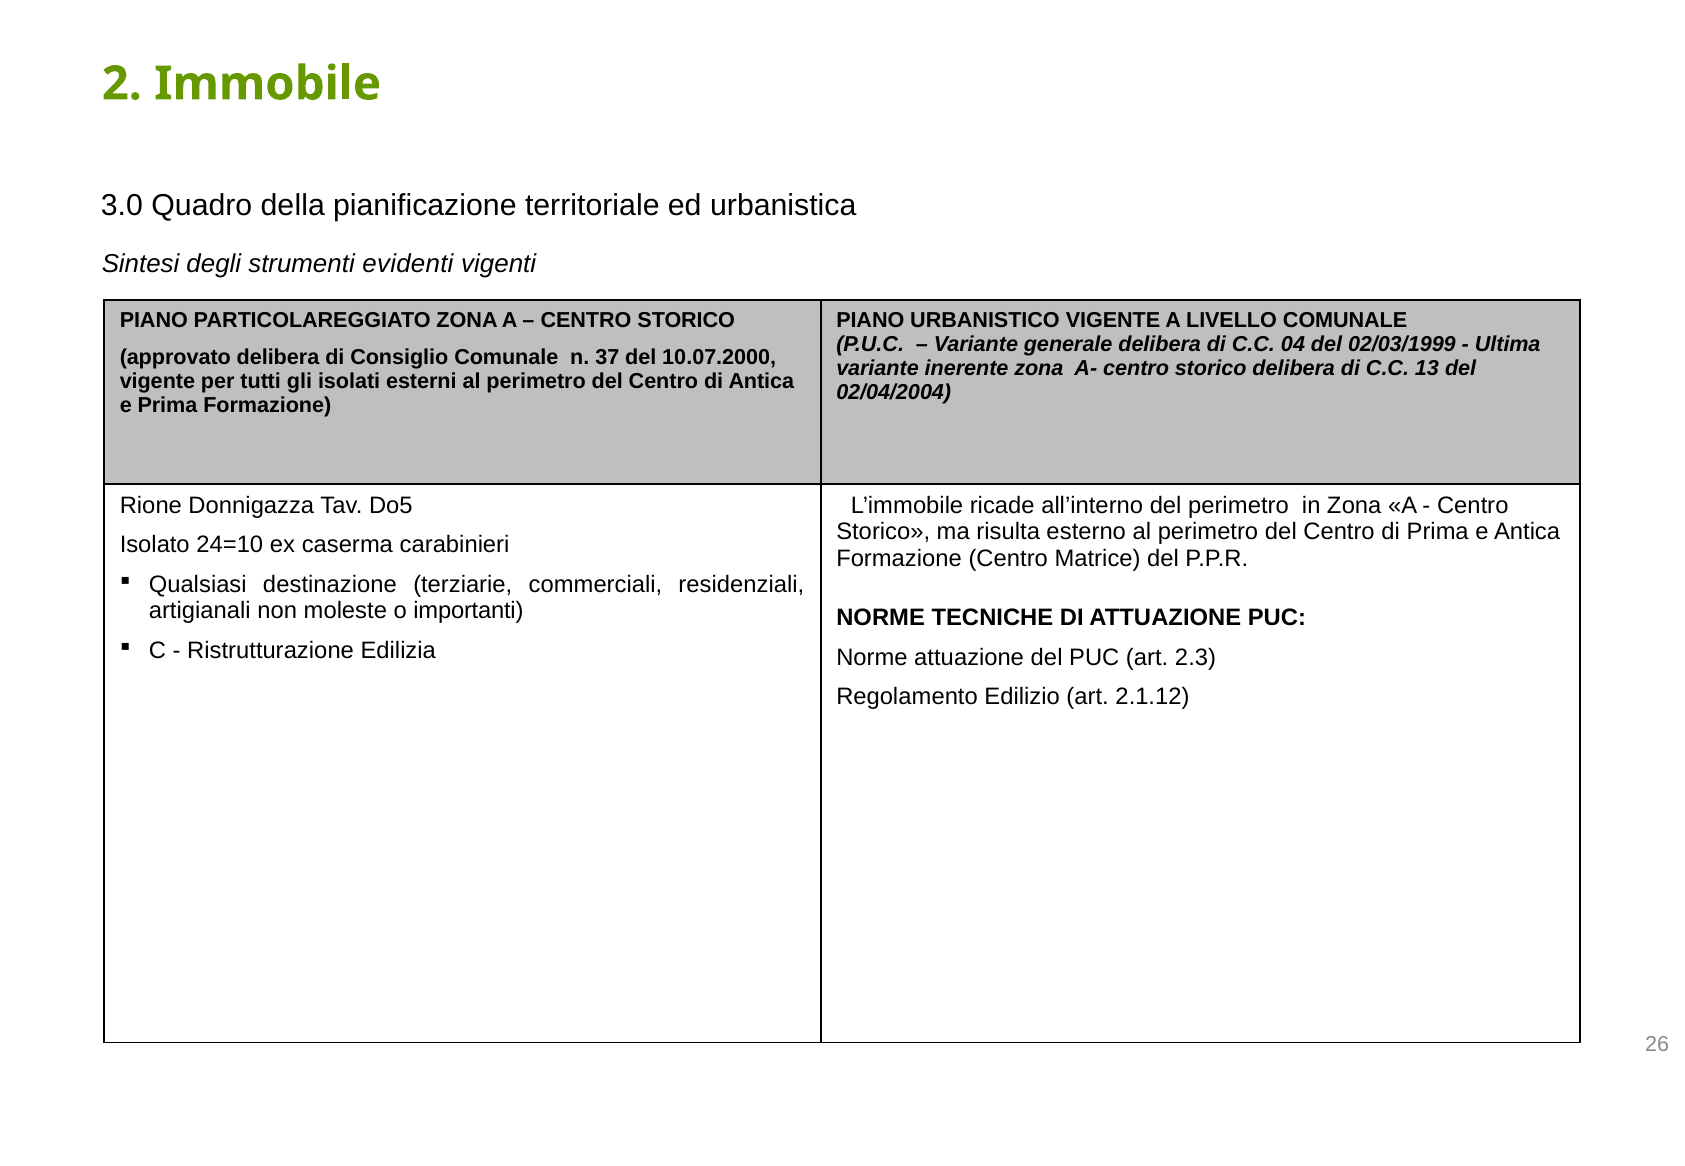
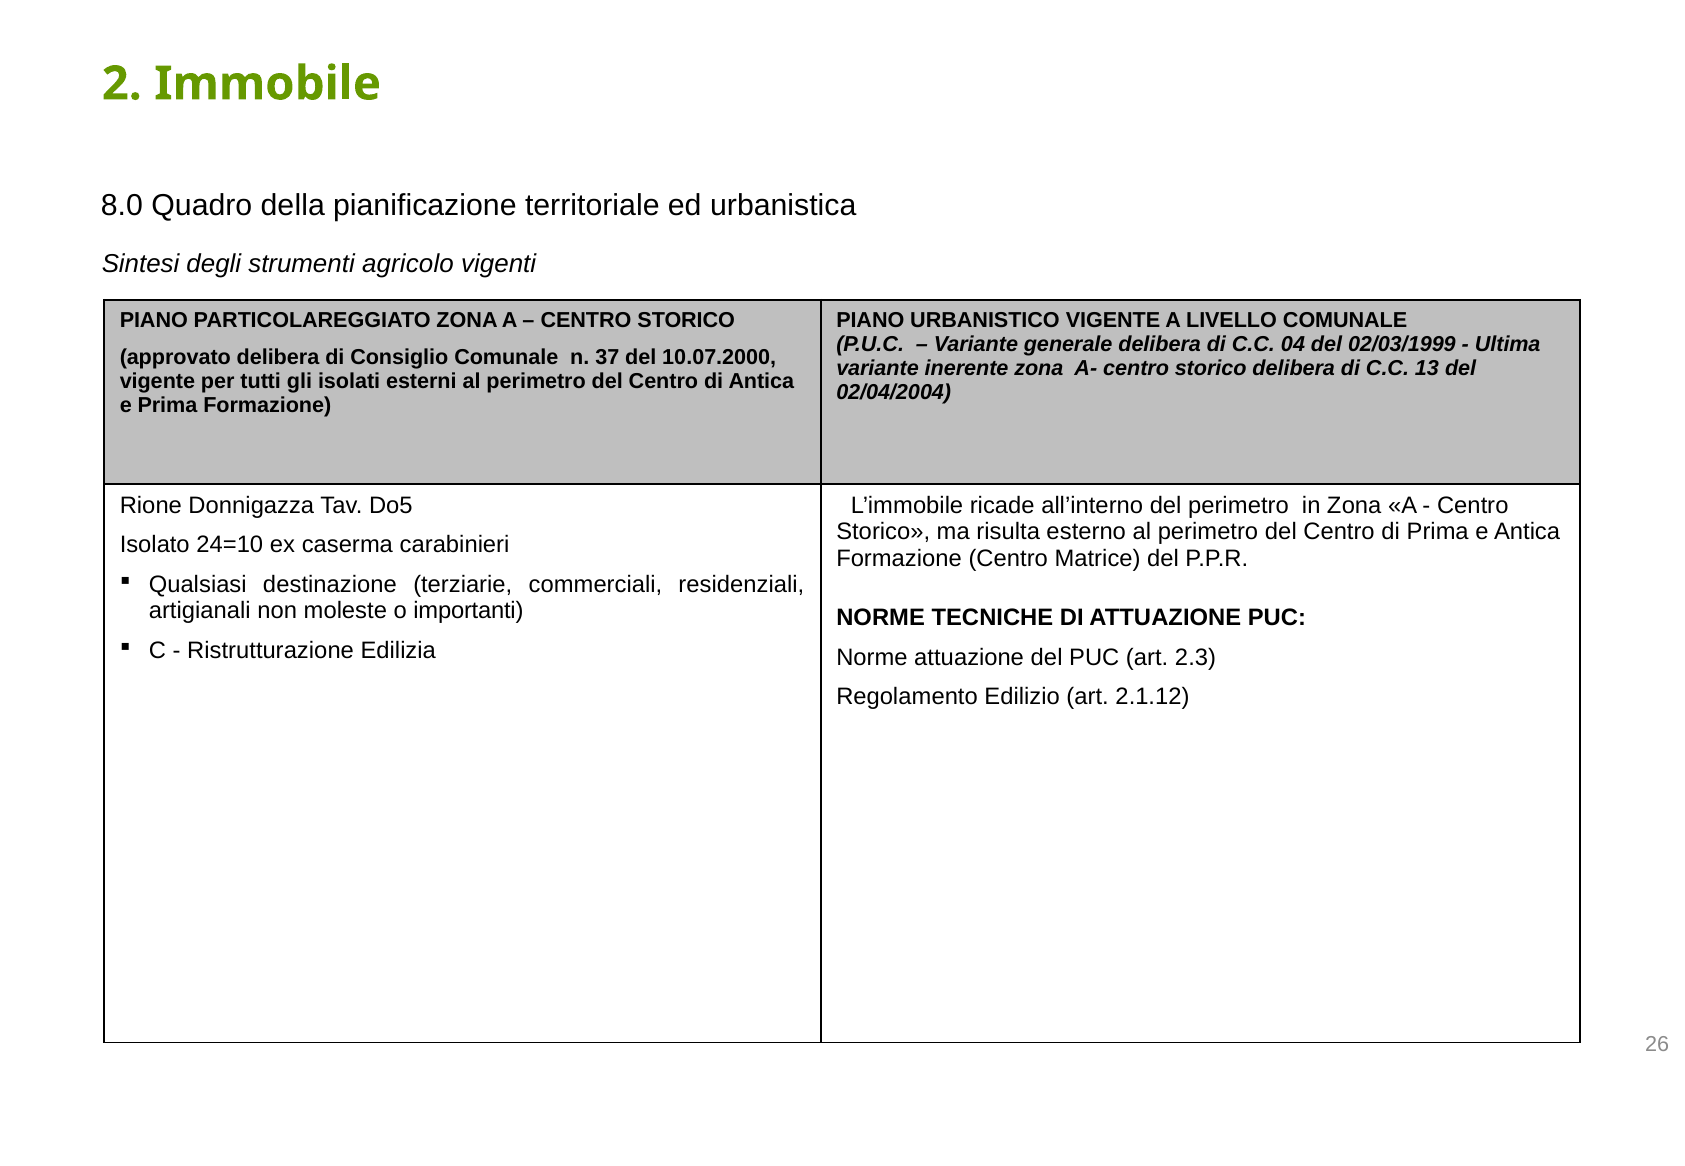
3.0: 3.0 -> 8.0 (122, 206)
evidenti: evidenti -> agricolo (408, 264)
